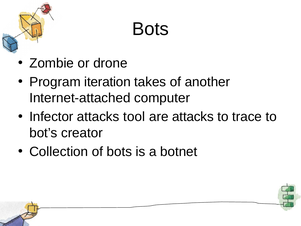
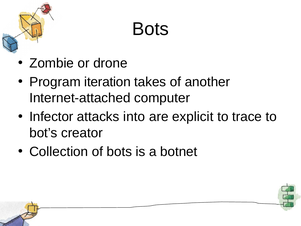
tool: tool -> into (134, 117)
are attacks: attacks -> explicit (193, 117)
